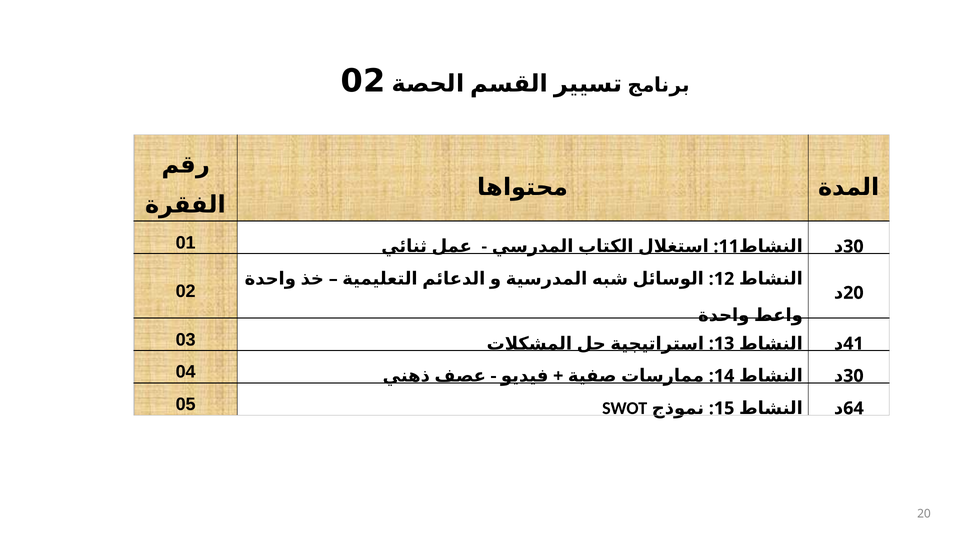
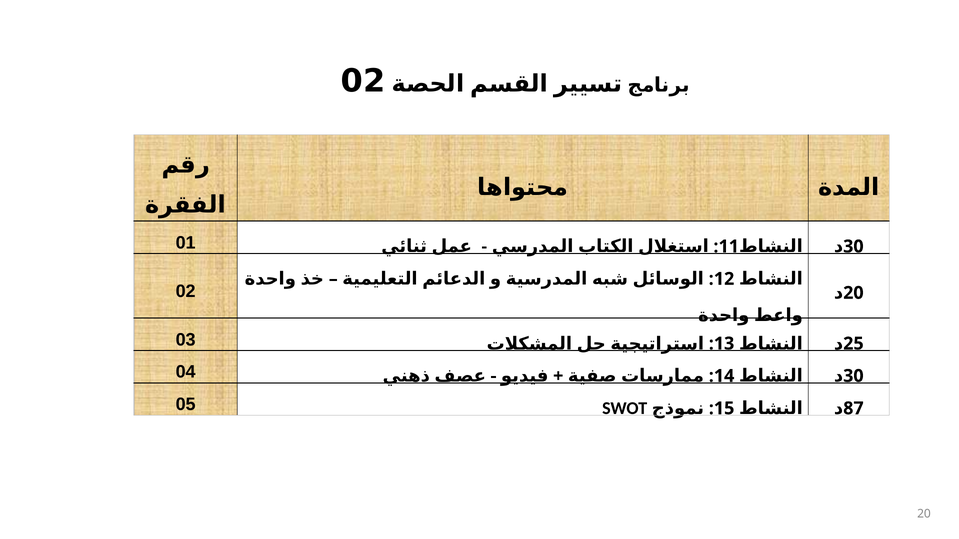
41: 41 -> 25 (853, 344)
64: 64 -> 87 (853, 409)
